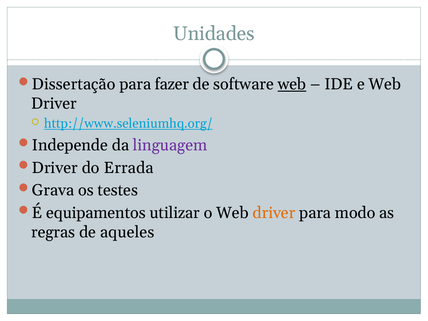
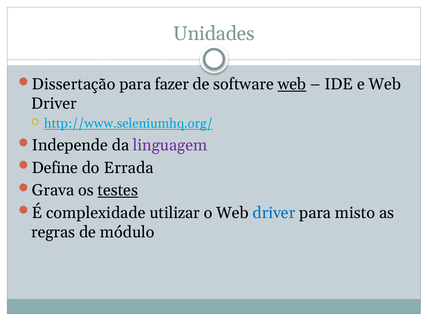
Driver: Driver -> Define (55, 168)
testes underline: none -> present (118, 190)
equipamentos: equipamentos -> complexidade (96, 213)
driver colour: orange -> blue (274, 213)
modo: modo -> misto (355, 213)
aqueles: aqueles -> módulo (127, 232)
